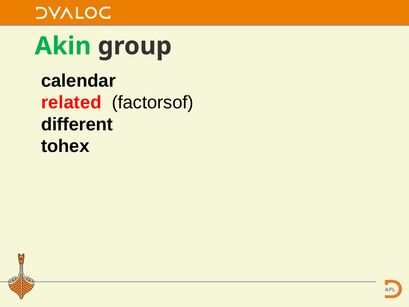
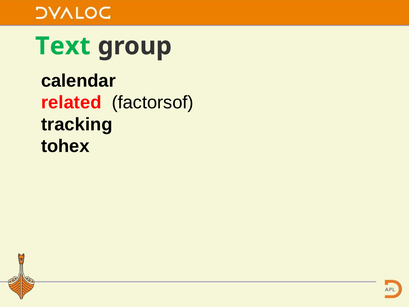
Akin: Akin -> Text (63, 46)
different: different -> tracking (77, 124)
